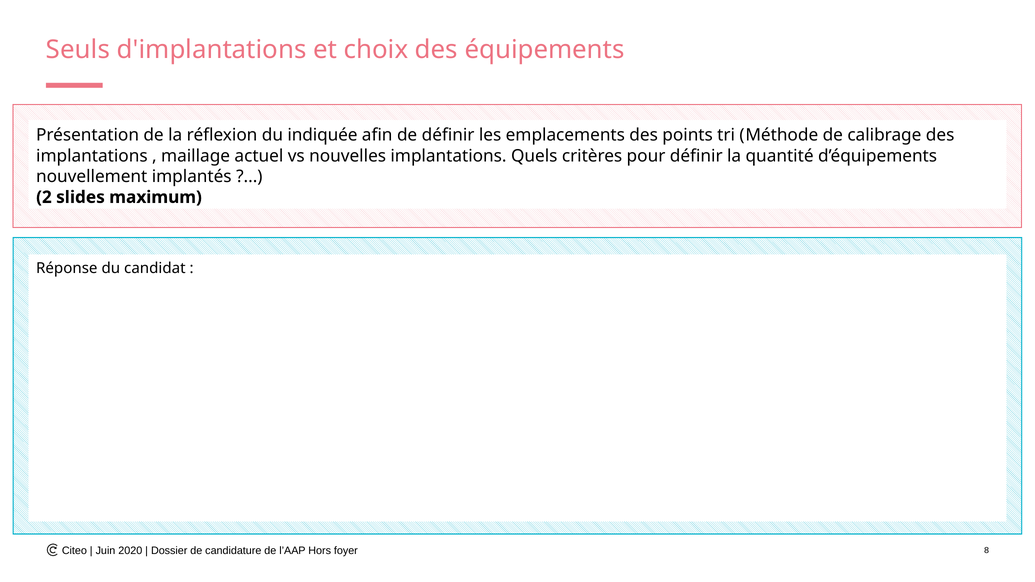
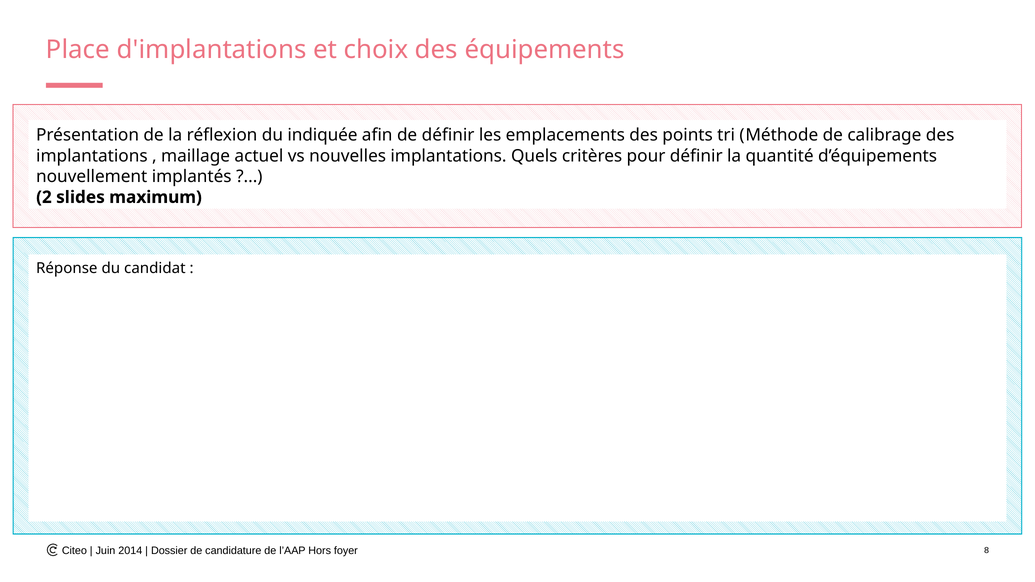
Seuls: Seuls -> Place (78, 50)
2020: 2020 -> 2014 (130, 551)
